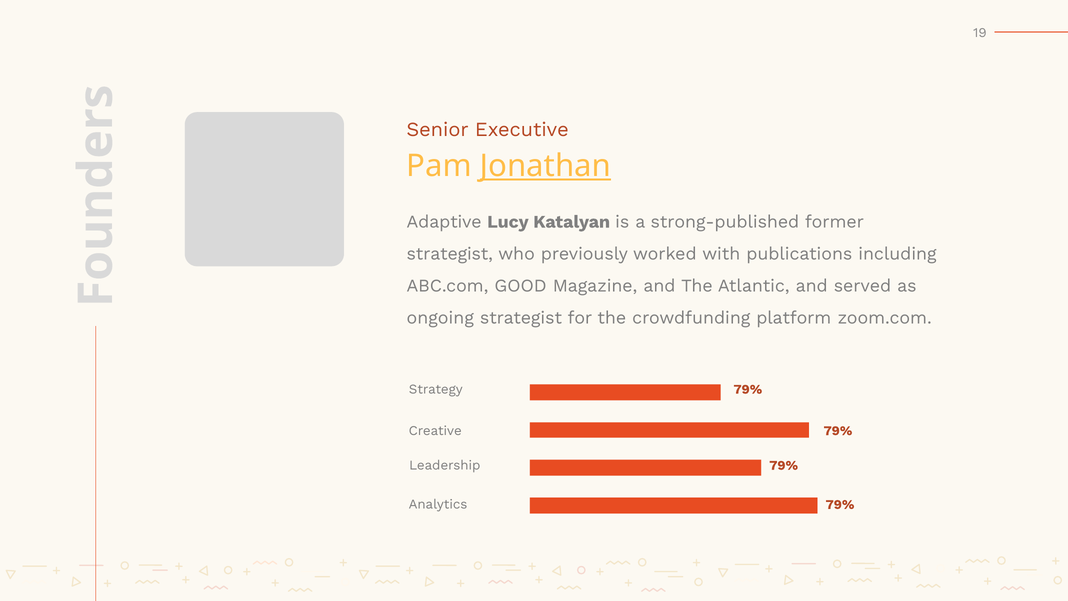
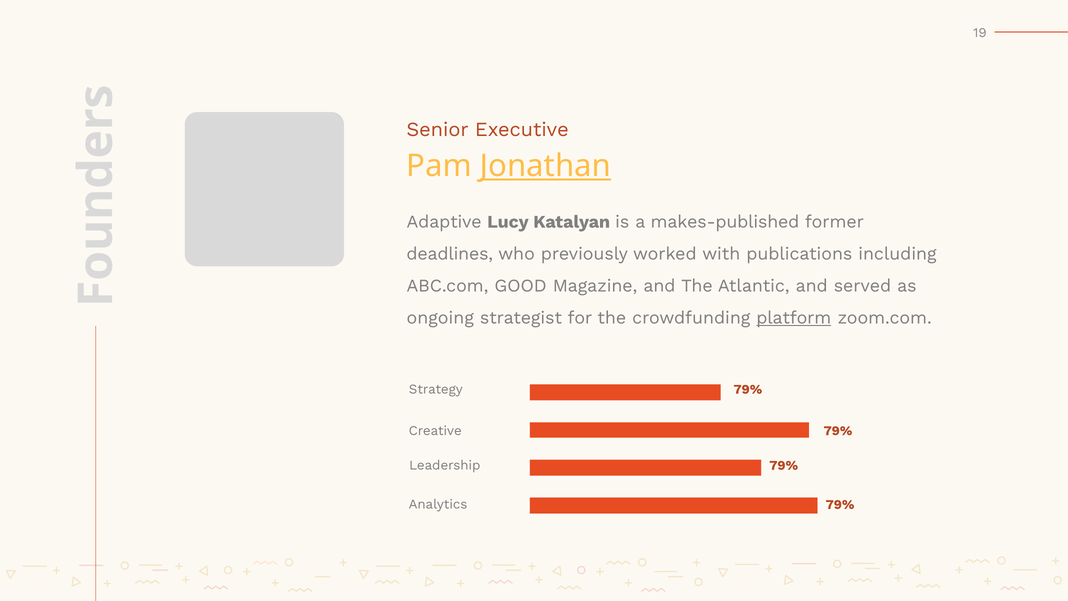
strong-published: strong-published -> makes-published (725, 222)
strategist: strategist -> deadlines (450, 254)
platform underline: none -> present (794, 318)
